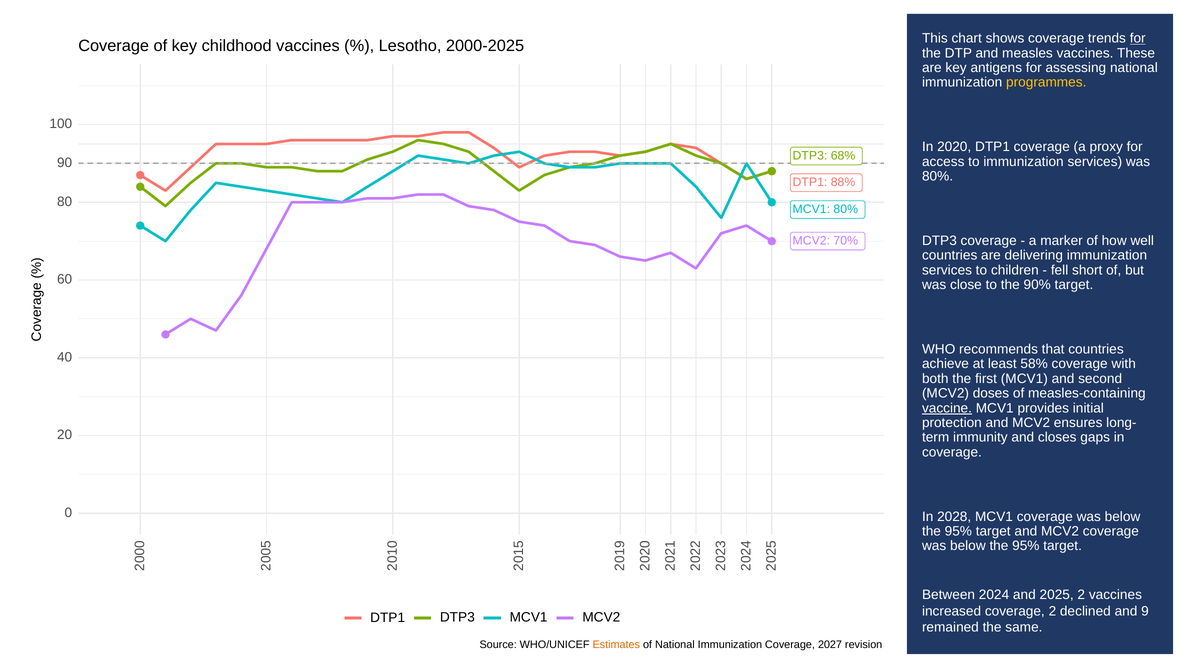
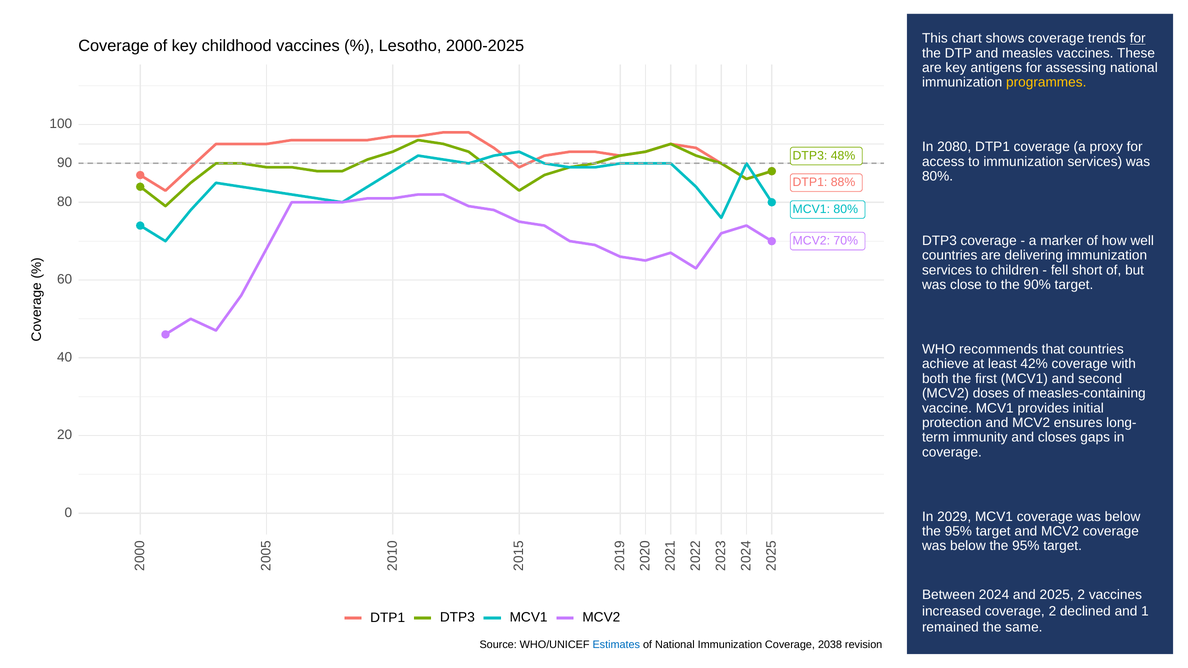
2020: 2020 -> 2080 (954, 147)
68%: 68% -> 48% (843, 156)
58%: 58% -> 42% (1034, 364)
vaccine underline: present -> none (947, 408)
2028: 2028 -> 2029 (954, 517)
and 9: 9 -> 1 (1145, 611)
Estimates colour: orange -> blue (616, 645)
2027: 2027 -> 2038 (830, 645)
